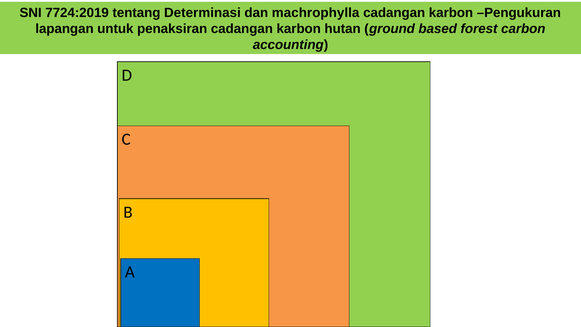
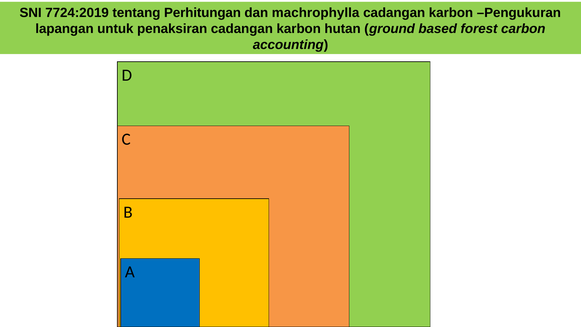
Determinasi: Determinasi -> Perhitungan (203, 13)
